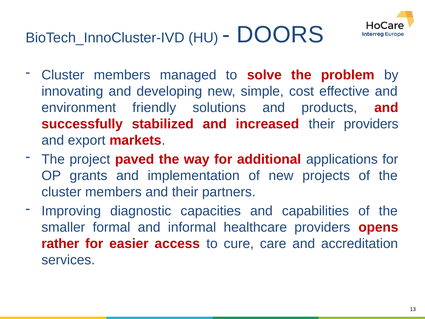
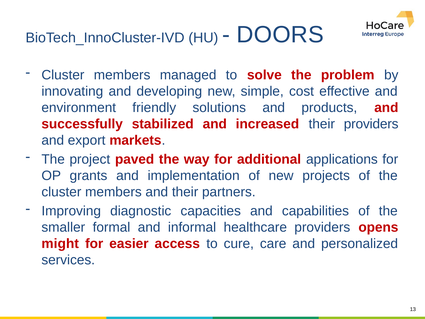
rather: rather -> might (60, 244)
accreditation: accreditation -> personalized (360, 244)
